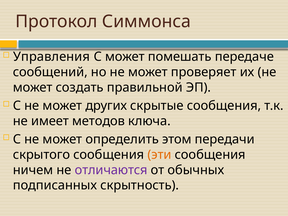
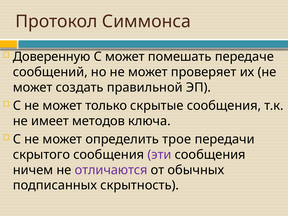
Управления: Управления -> Доверенную (52, 57)
других: других -> только (106, 106)
этом: этом -> трое (177, 139)
эти colour: orange -> purple (159, 155)
